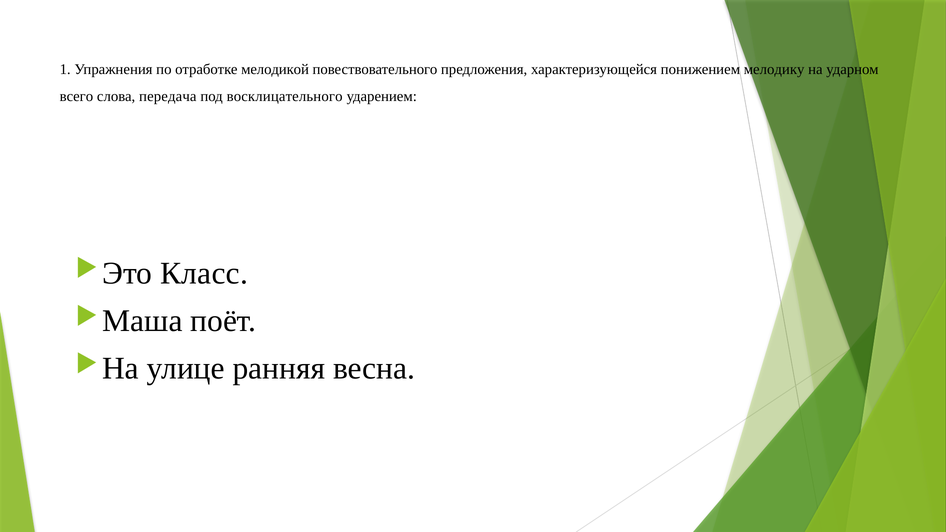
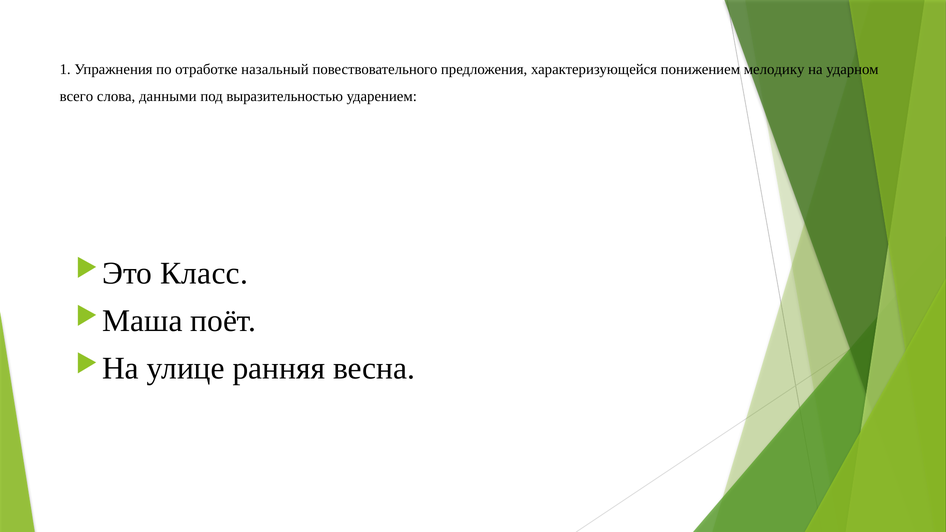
мелодикой: мелодикой -> назальный (275, 70)
передача: передача -> данными (168, 96)
восклицательного: восклицательного -> выразительностью (285, 96)
